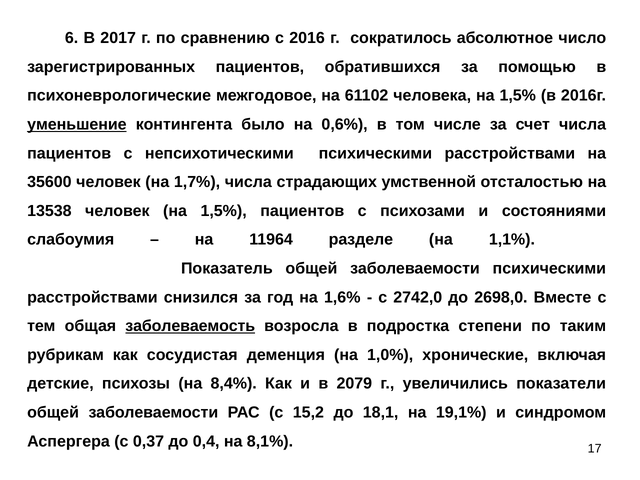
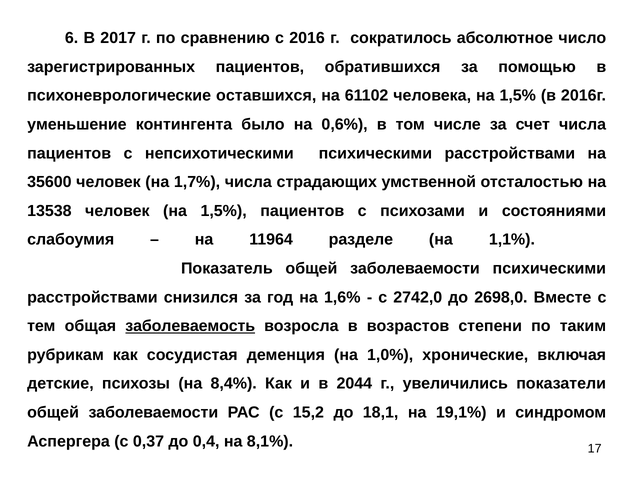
межгодовое: межгодовое -> оставшихся (266, 96)
уменьшение underline: present -> none (77, 124)
подростка: подростка -> возрастов (408, 326)
2079: 2079 -> 2044 (354, 384)
